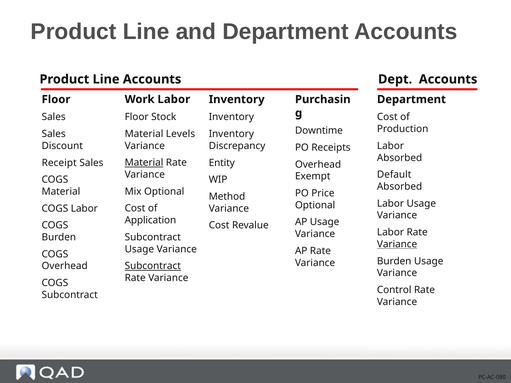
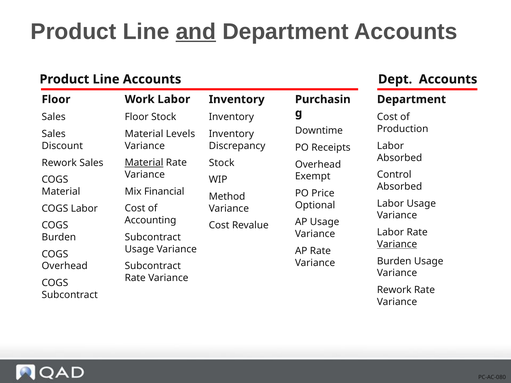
and underline: none -> present (196, 32)
Receipt: Receipt -> Rework (59, 163)
Entity: Entity -> Stock (222, 163)
Default: Default -> Control (394, 175)
Mix Optional: Optional -> Financial (164, 192)
Application: Application -> Accounting (150, 220)
Subcontract underline: present -> none (153, 266)
Control: Control -> Rework (394, 290)
